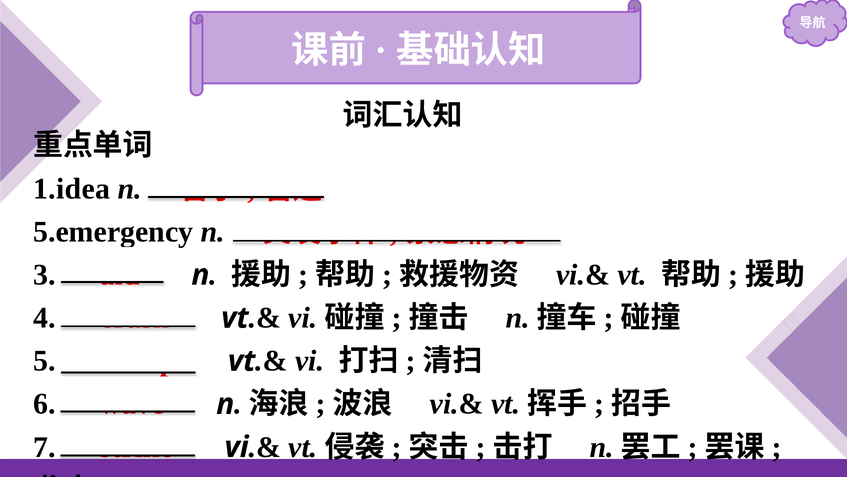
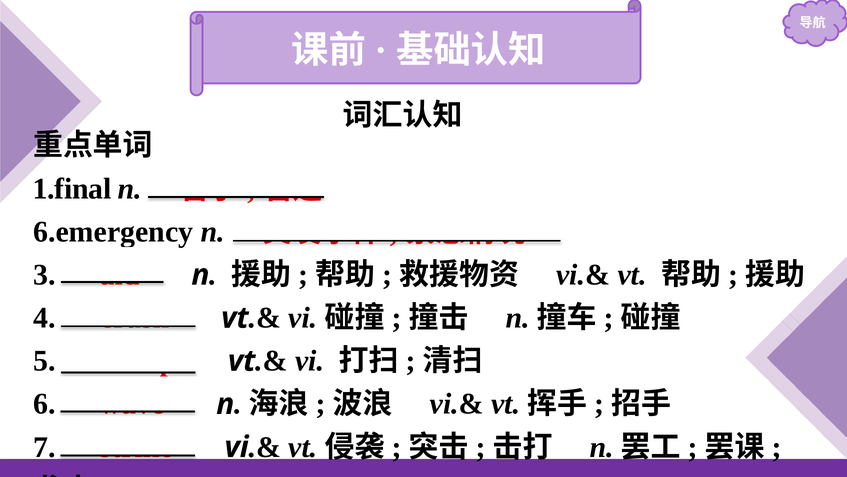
1.idea: 1.idea -> 1.final (72, 188)
5.emergency: 5.emergency -> 6.emergency (113, 231)
